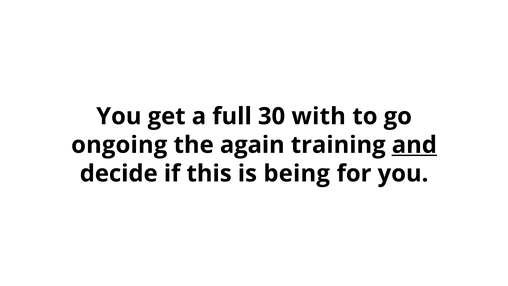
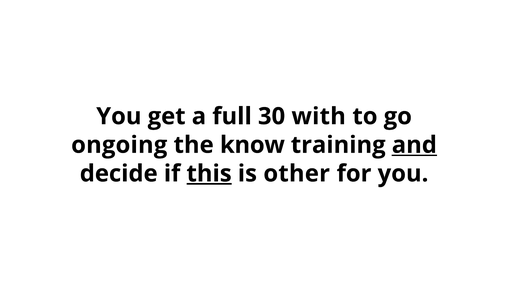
again: again -> know (252, 145)
this underline: none -> present (209, 173)
being: being -> other (297, 173)
